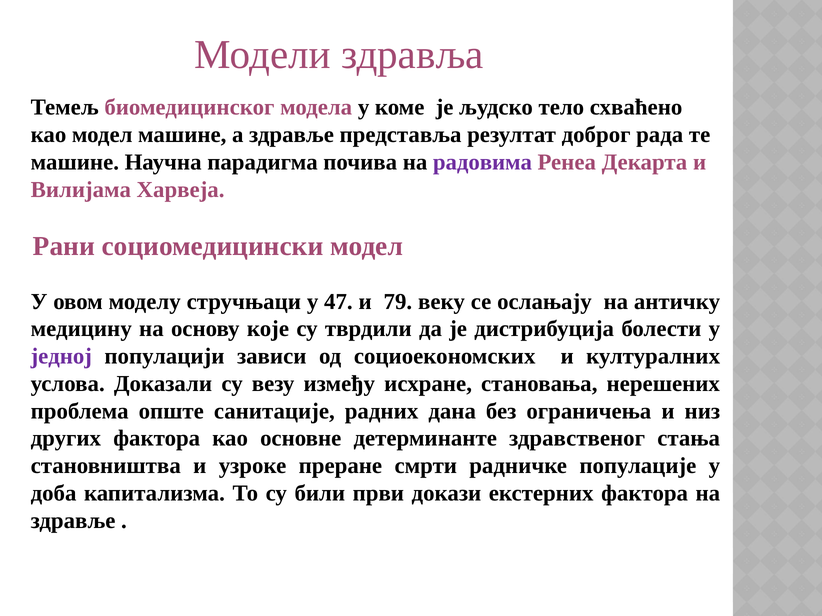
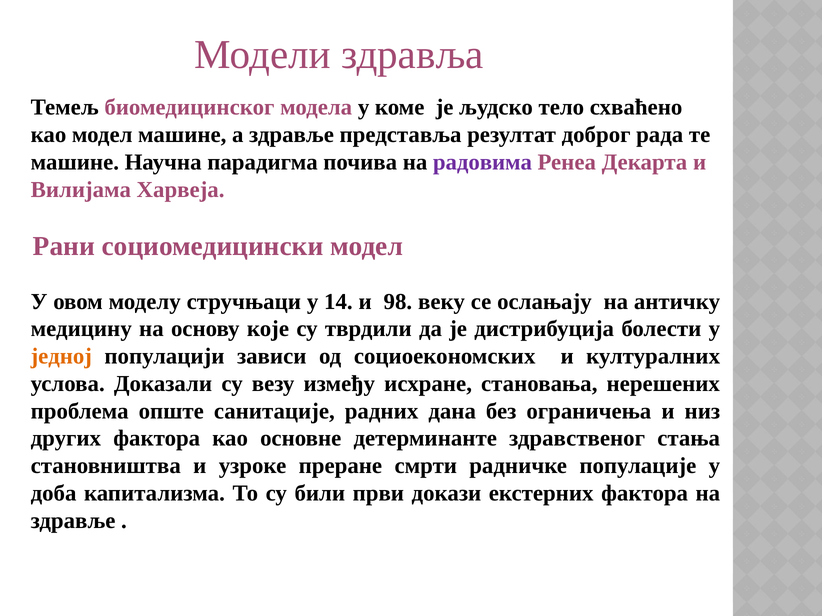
47: 47 -> 14 (338, 302)
79: 79 -> 98 (398, 302)
једној colour: purple -> orange (61, 357)
